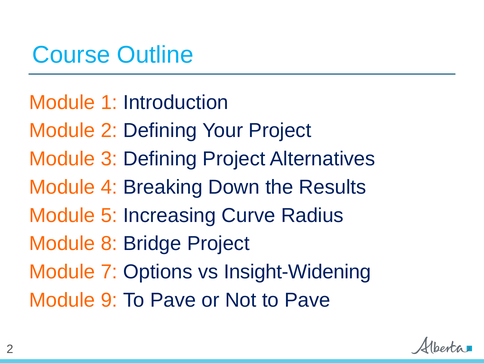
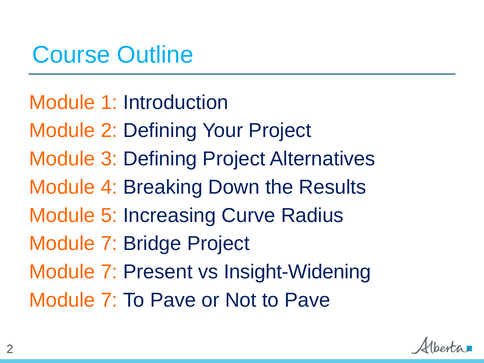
8: 8 -> 7 (109, 244)
Options: Options -> Present (158, 272)
9: 9 -> 7 (109, 300)
